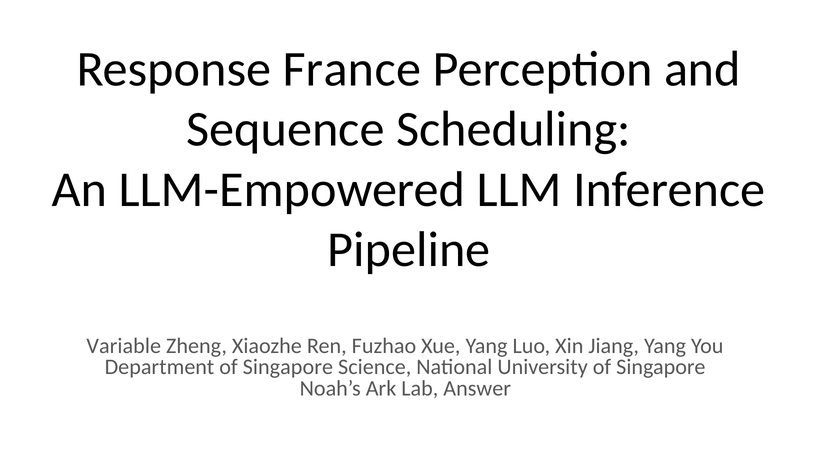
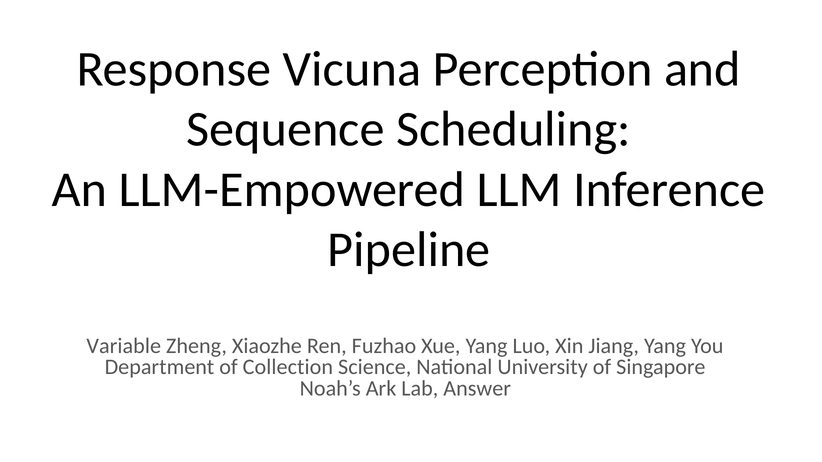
France: France -> Vicuna (352, 69)
Department of Singapore: Singapore -> Collection (288, 367)
